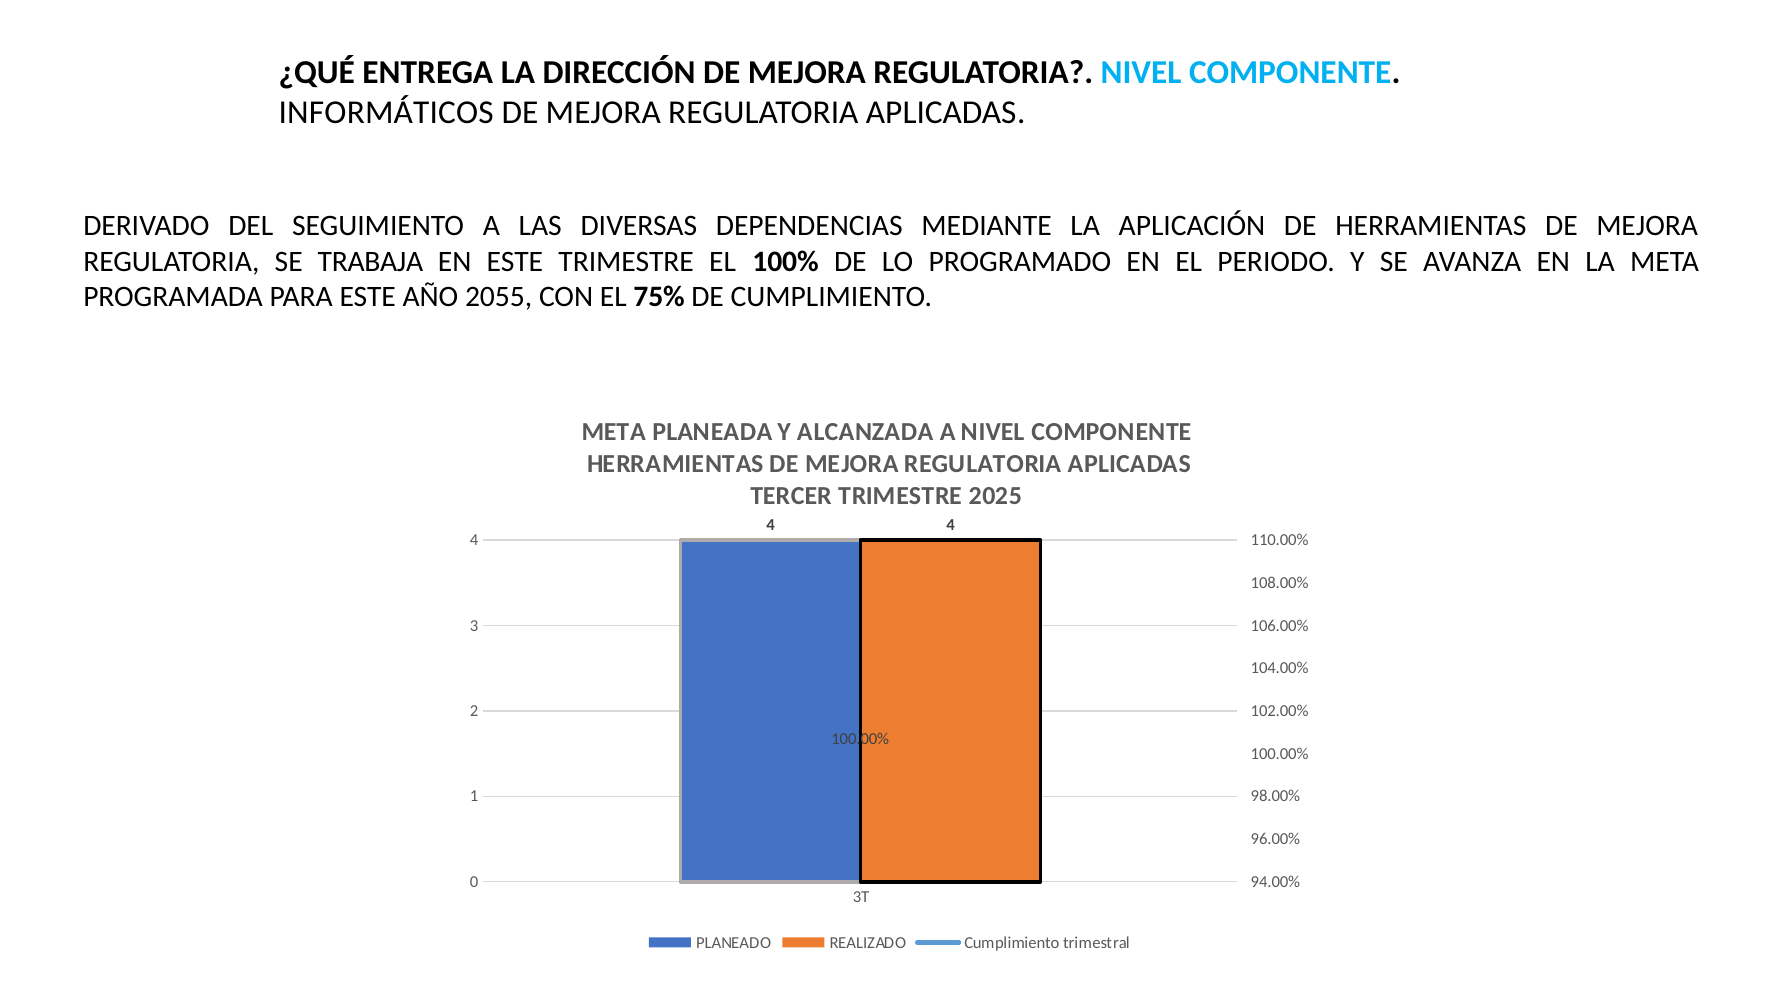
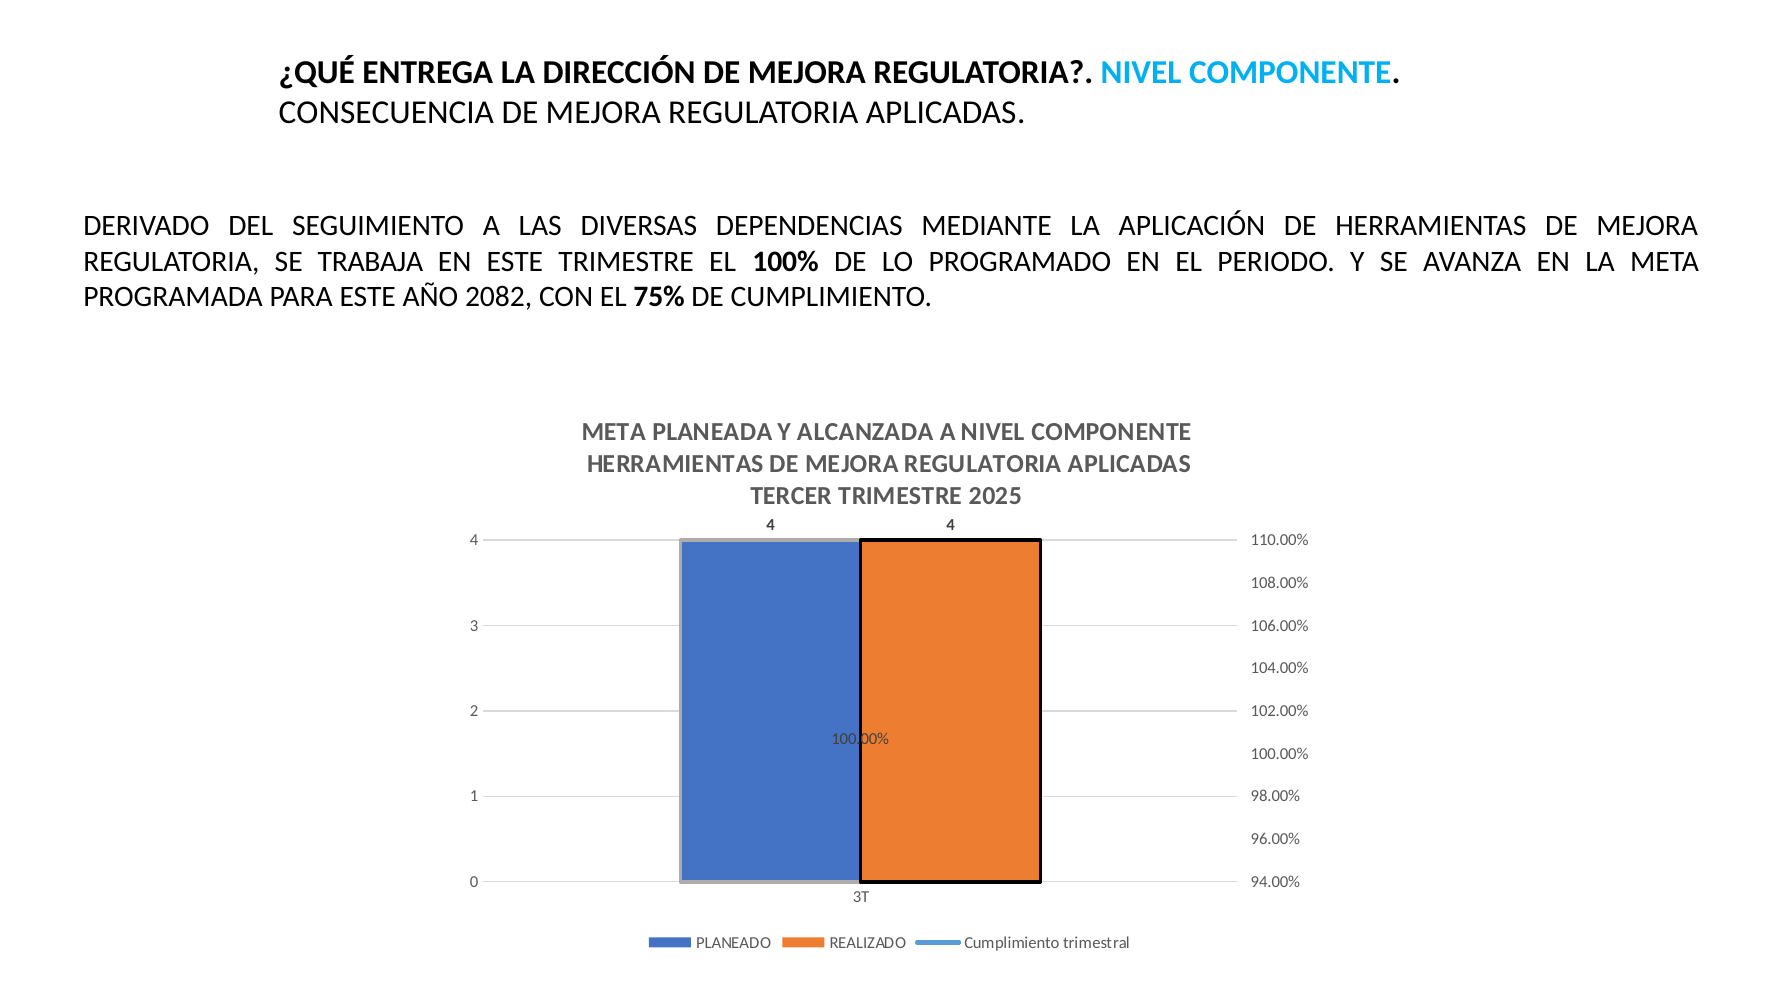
INFORMÁTICOS: INFORMÁTICOS -> CONSECUENCIA (386, 112)
2055: 2055 -> 2082 (499, 297)
